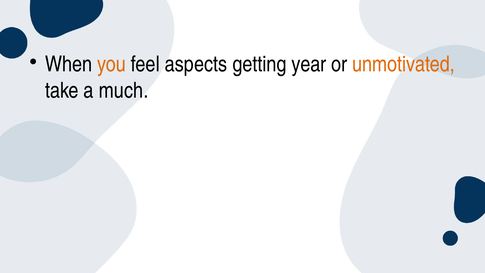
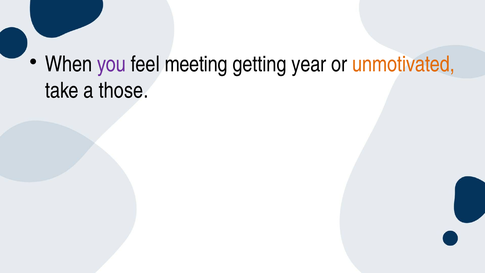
you colour: orange -> purple (112, 64)
aspects: aspects -> meeting (196, 64)
much: much -> those (124, 91)
